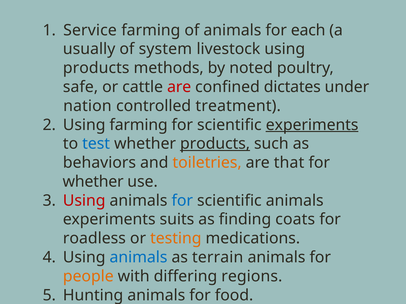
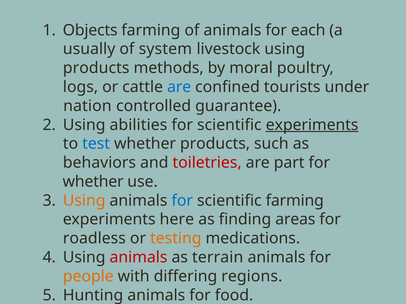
Service: Service -> Objects (90, 30)
noted: noted -> moral (251, 68)
safe: safe -> logs (81, 87)
are colour: red -> blue (179, 87)
dictates: dictates -> tourists (292, 87)
treatment: treatment -> guarantee (238, 106)
Using farming: farming -> abilities (138, 125)
products underline: present -> none (215, 144)
toiletries colour: orange -> red (207, 163)
that: that -> part (289, 163)
Using colour: red -> orange (84, 201)
scientific animals: animals -> farming (295, 201)
suits: suits -> here (177, 220)
coats: coats -> areas (295, 220)
animals colour: blue -> red (138, 258)
